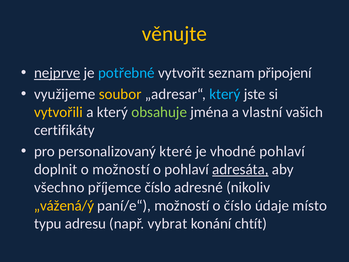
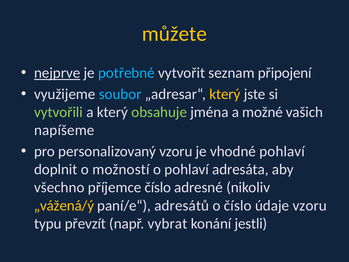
věnujte: věnujte -> můžete (174, 34)
soubor colour: yellow -> light blue (120, 94)
který colour: light blue -> yellow (225, 94)
vytvořili colour: yellow -> light green (58, 112)
vlastní: vlastní -> možné (263, 112)
certifikáty: certifikáty -> napíšeme (64, 130)
personalizovaný které: které -> vzoru (176, 151)
adresáta underline: present -> none (240, 169)
paní/e“ možností: možností -> adresátů (182, 205)
údaje místo: místo -> vzoru (310, 205)
adresu: adresu -> převzít (85, 223)
chtít: chtít -> jestli (251, 223)
